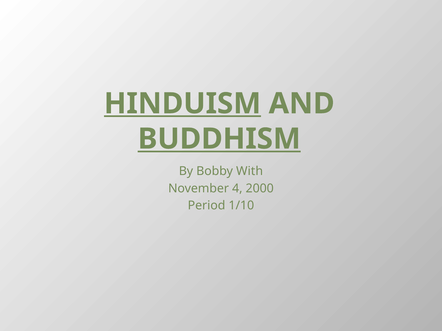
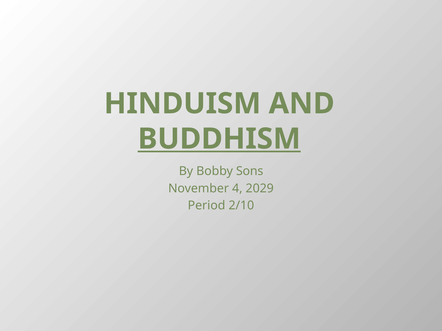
HINDUISM underline: present -> none (182, 104)
With: With -> Sons (250, 171)
2000: 2000 -> 2029 (260, 189)
1/10: 1/10 -> 2/10 (241, 206)
